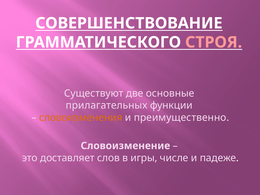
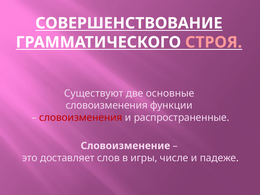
прилагательных: прилагательных -> словоизменения (107, 105)
словоизменения colour: orange -> red (81, 118)
преимущественно: преимущественно -> распространенные (182, 118)
